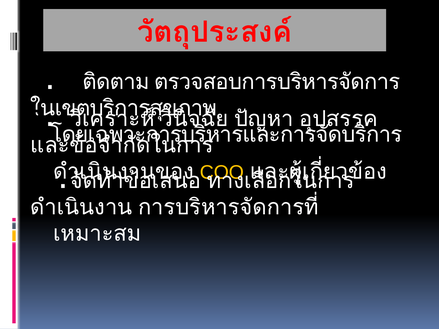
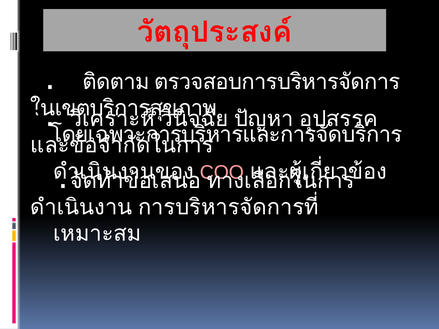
COO colour: yellow -> pink (222, 172)
